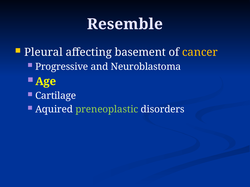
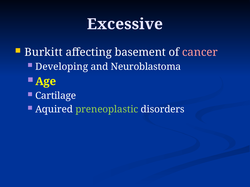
Resemble: Resemble -> Excessive (125, 24)
Pleural: Pleural -> Burkitt (44, 52)
cancer colour: yellow -> pink (200, 52)
Progressive: Progressive -> Developing (62, 67)
